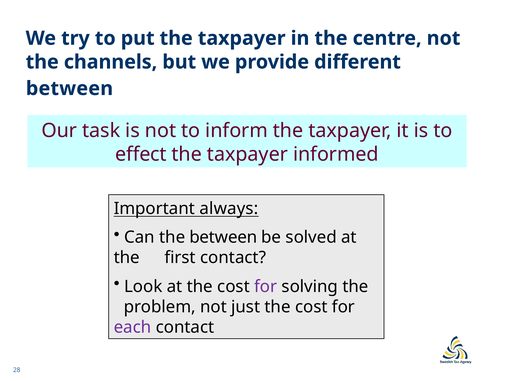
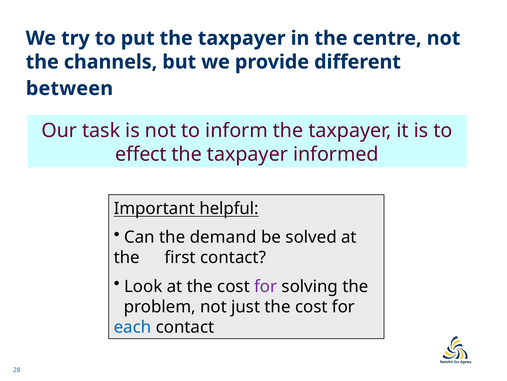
always: always -> helpful (229, 208)
the between: between -> demand (223, 237)
each colour: purple -> blue (133, 326)
